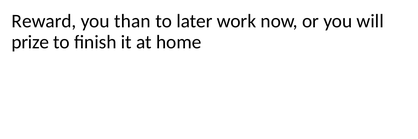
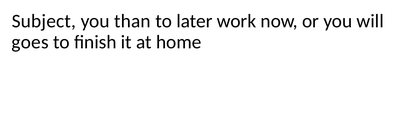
Reward: Reward -> Subject (44, 21)
prize: prize -> goes (30, 42)
